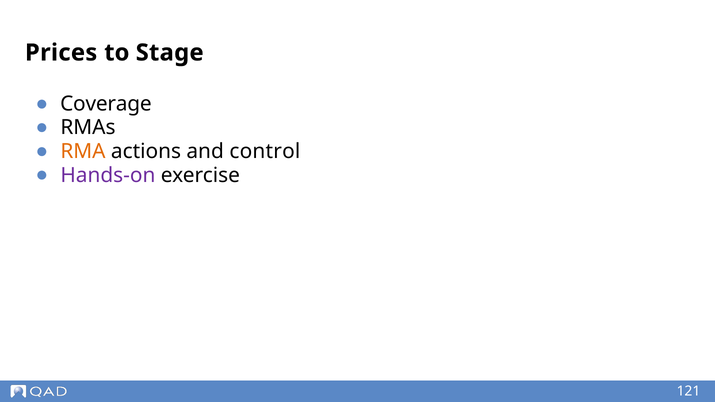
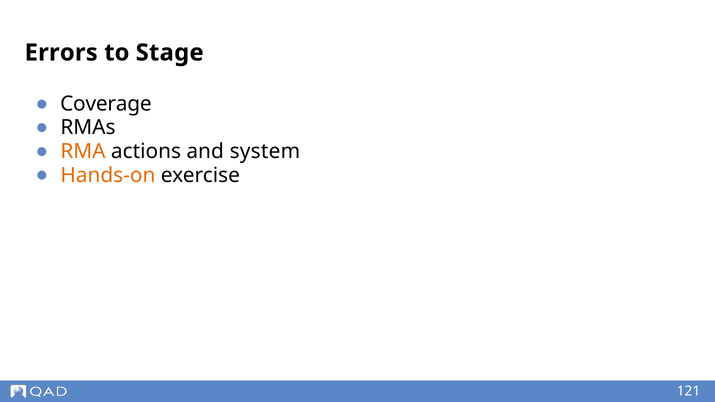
Prices: Prices -> Errors (61, 53)
control: control -> system (265, 151)
Hands-on colour: purple -> orange (108, 175)
